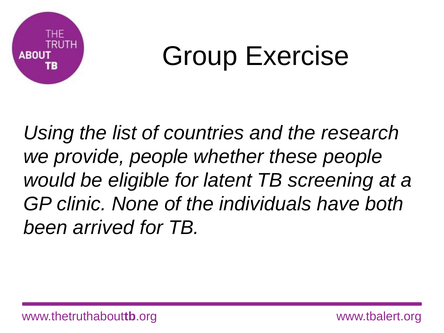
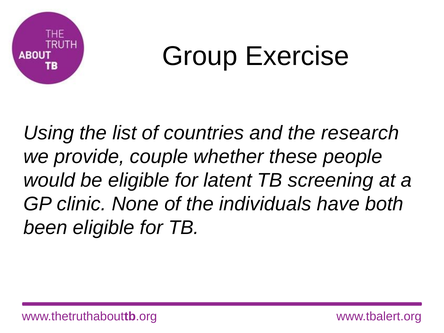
provide people: people -> couple (159, 157)
been arrived: arrived -> eligible (104, 228)
